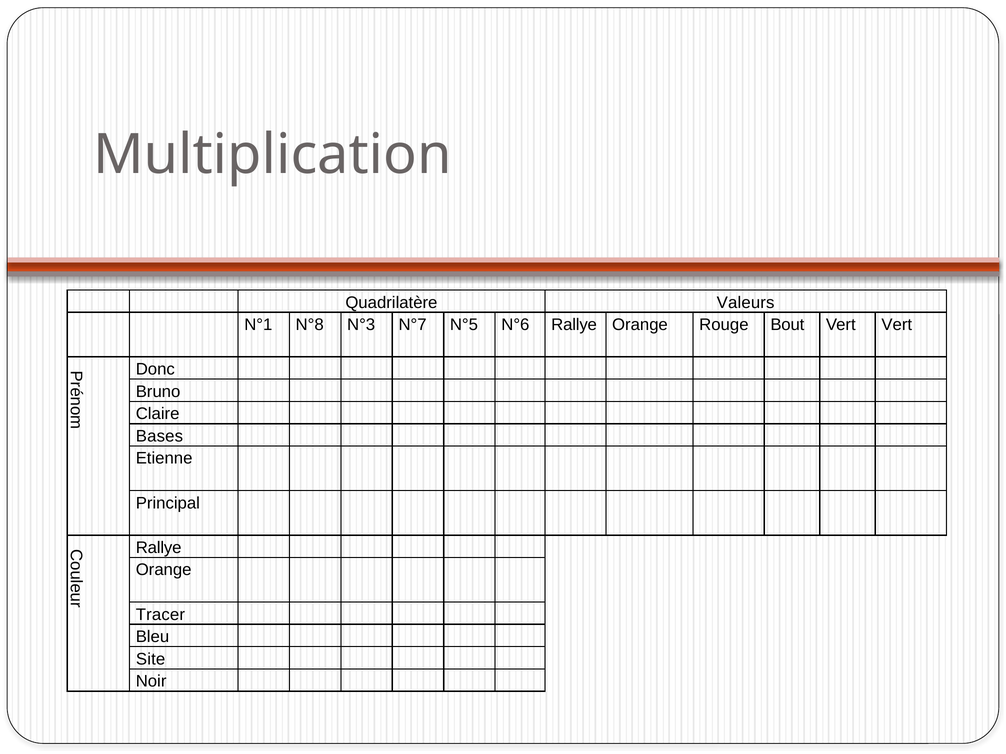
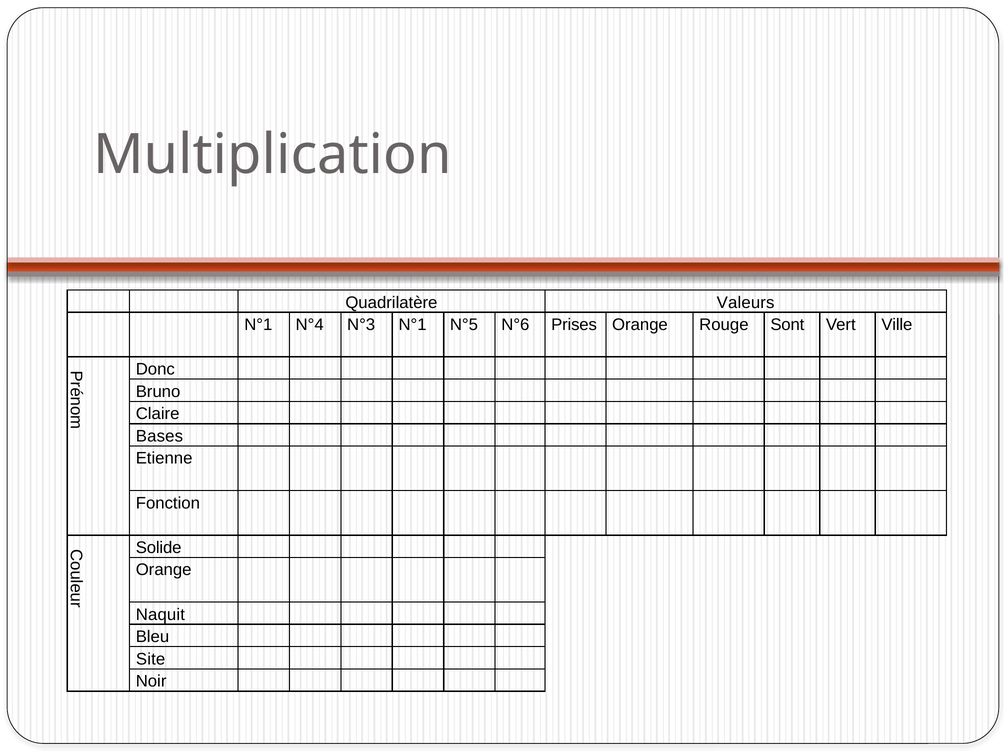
N°8: N°8 -> N°4 (310, 325)
N°3 N°7: N°7 -> N°1 (413, 325)
N°6 Rallye: Rallye -> Prises (574, 325)
Bout: Bout -> Sont (787, 325)
Vert Vert: Vert -> Ville (897, 325)
Principal: Principal -> Fonction (168, 503)
Rallye: Rallye -> Solide (159, 548)
Tracer: Tracer -> Naquit (160, 615)
